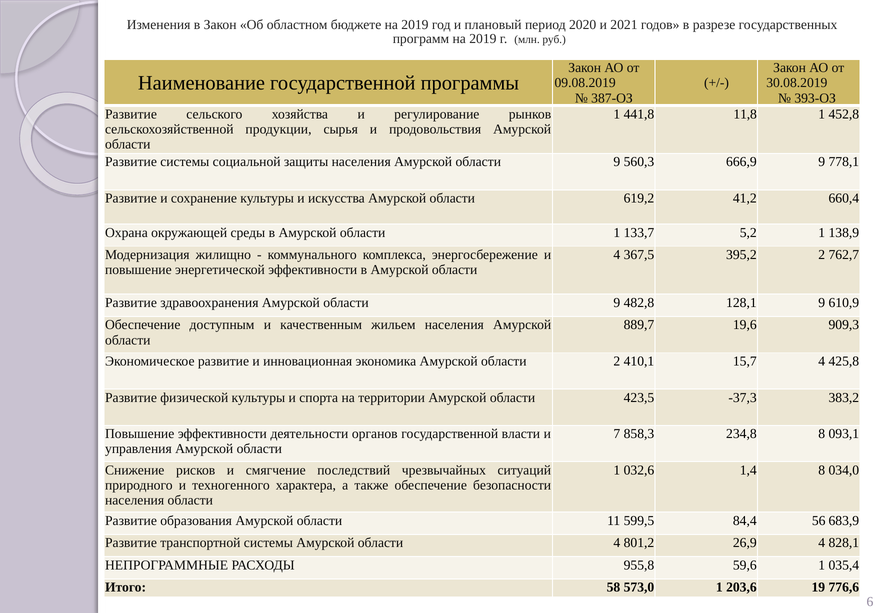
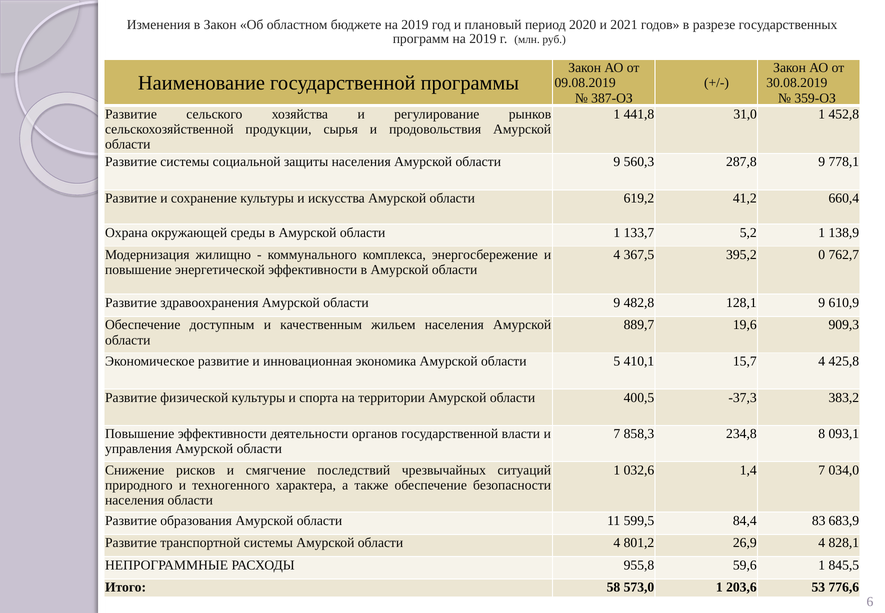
393-ОЗ: 393-ОЗ -> 359-ОЗ (815, 98)
11,8: 11,8 -> 31,0 (745, 114)
666,9: 666,9 -> 287,8 (741, 162)
395,2 2: 2 -> 0 (822, 255)
области 2: 2 -> 5 (617, 361)
423,5: 423,5 -> 400,5 (639, 397)
1,4 8: 8 -> 7 (822, 470)
56: 56 -> 83 (819, 520)
035,4: 035,4 -> 845,5 (844, 565)
19: 19 -> 53 (818, 587)
